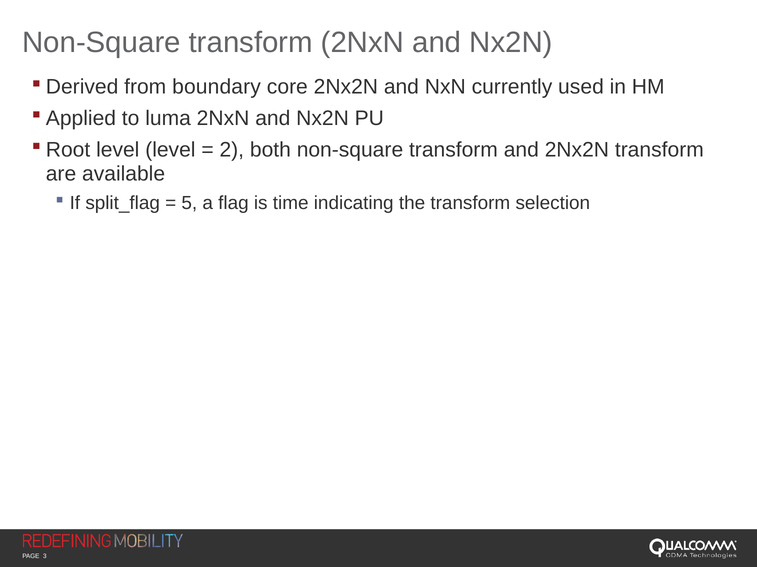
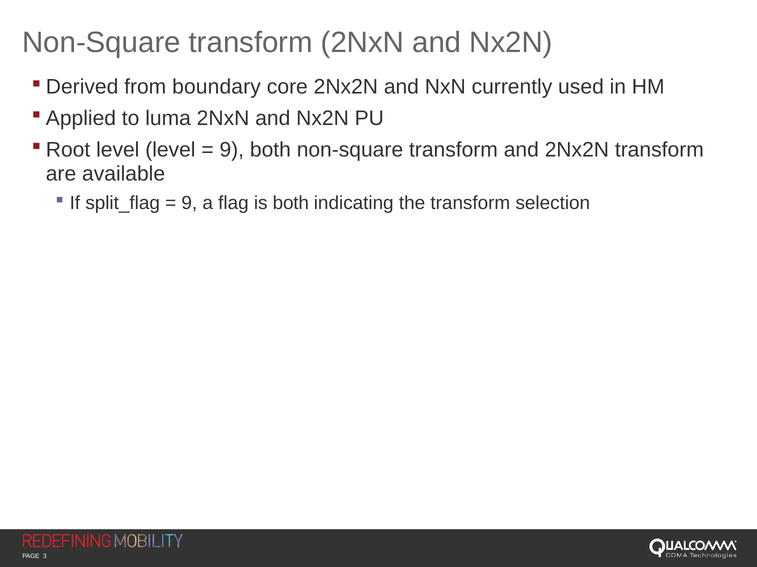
2: 2 -> 9 (232, 150)
5: 5 -> 9 (189, 203)
is time: time -> both (291, 203)
